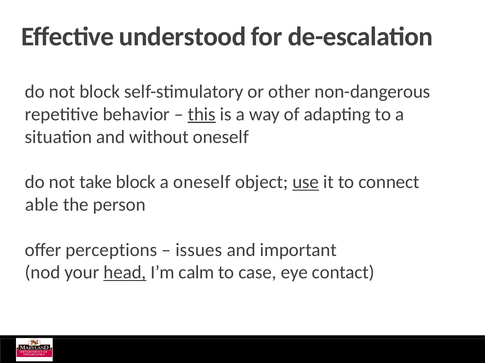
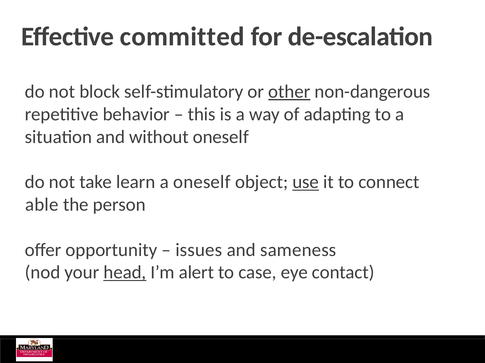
understood: understood -> committed (182, 37)
other underline: none -> present (289, 92)
this underline: present -> none (202, 114)
take block: block -> learn (136, 182)
perceptions: perceptions -> opportunity (111, 250)
important: important -> sameness (298, 250)
calm: calm -> alert (196, 273)
